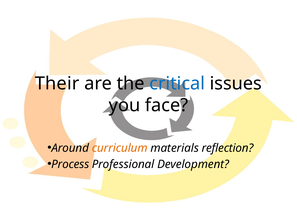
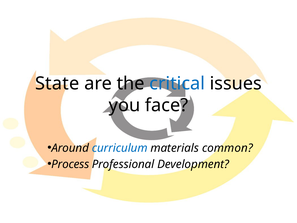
Their: Their -> State (57, 83)
curriculum colour: orange -> blue (120, 148)
reflection: reflection -> common (227, 148)
